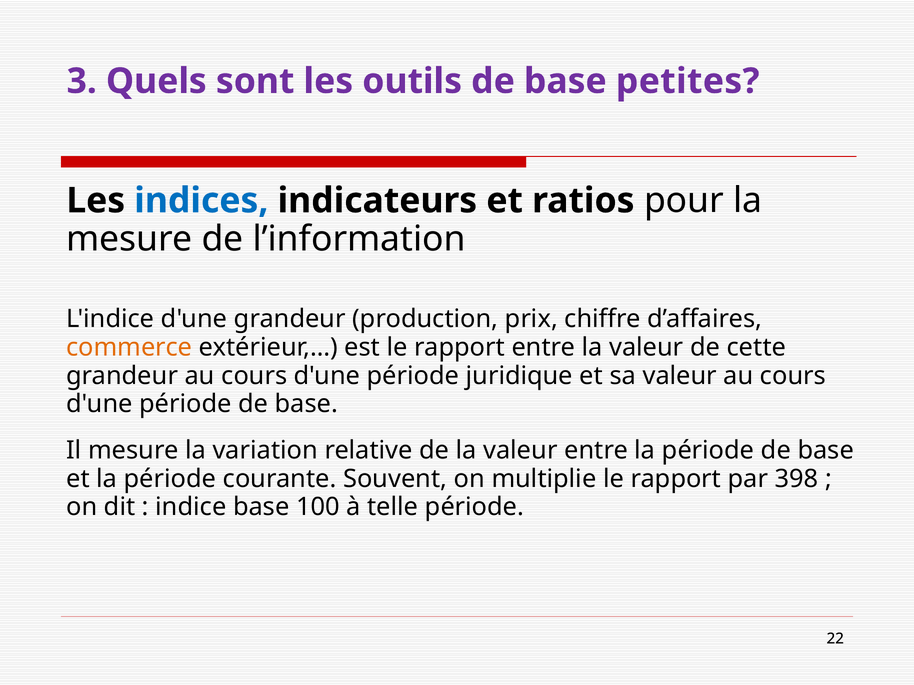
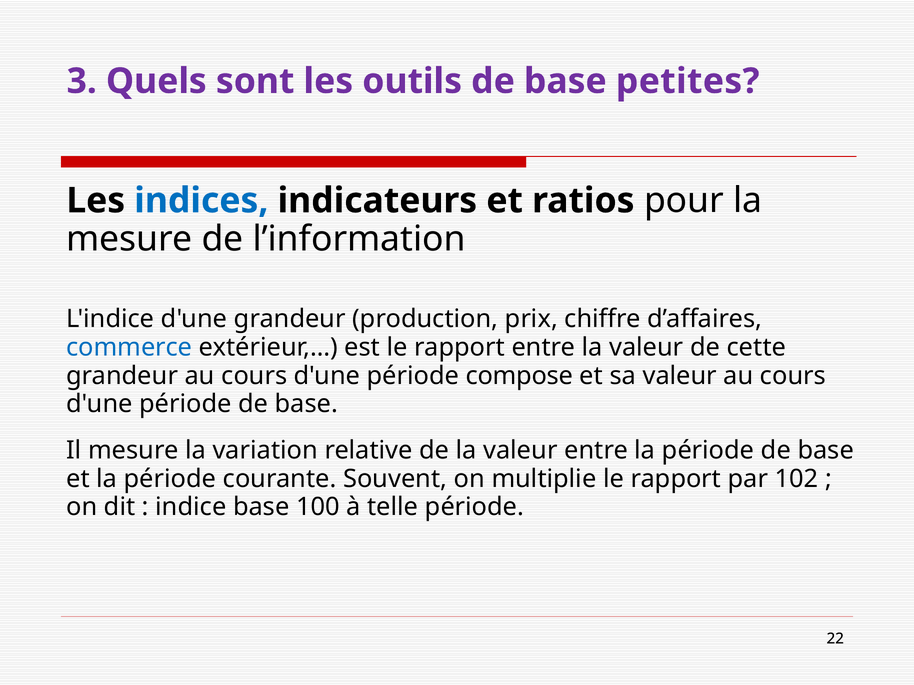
commerce colour: orange -> blue (129, 348)
juridique: juridique -> compose (519, 376)
398: 398 -> 102 (797, 479)
